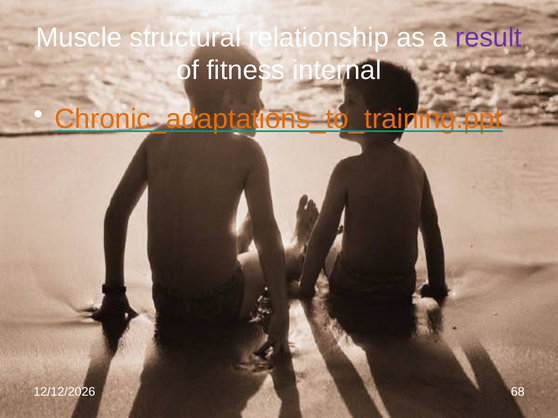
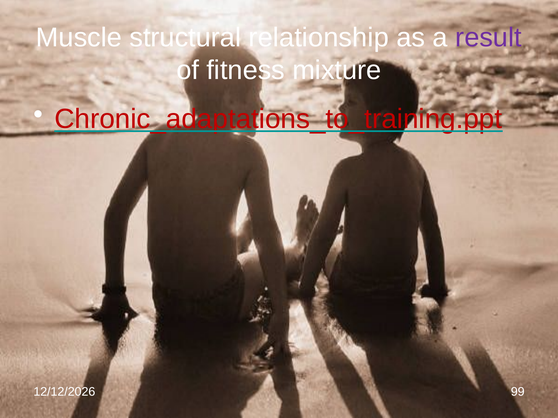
internal: internal -> mixture (337, 70)
Chronic_adaptations_to_training.ppt colour: orange -> red (278, 119)
68: 68 -> 99 (518, 392)
